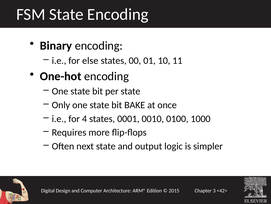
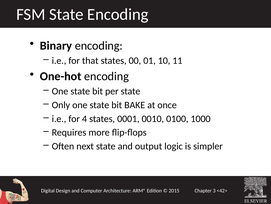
else: else -> that (90, 60)
